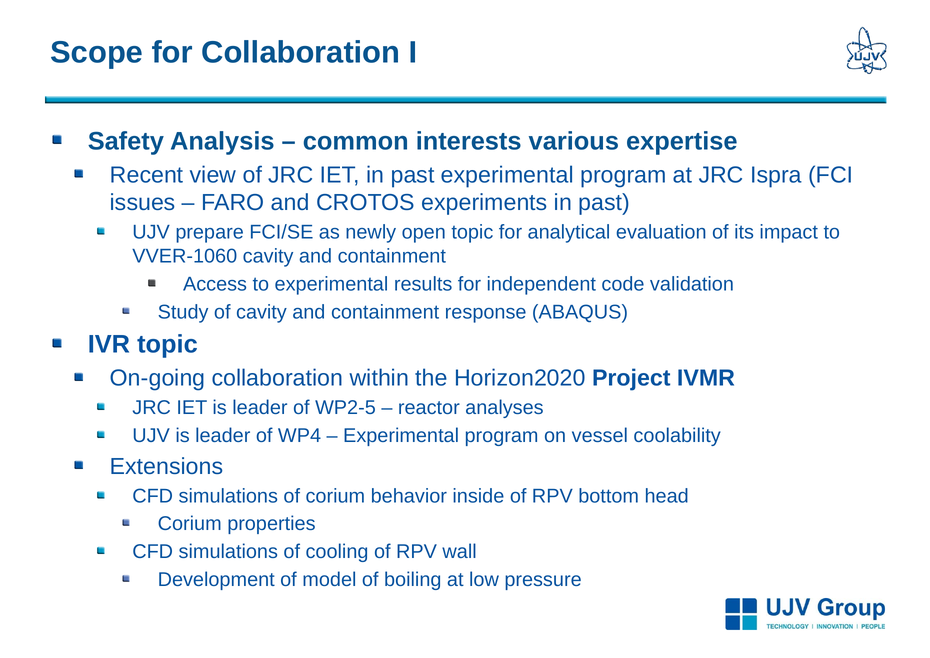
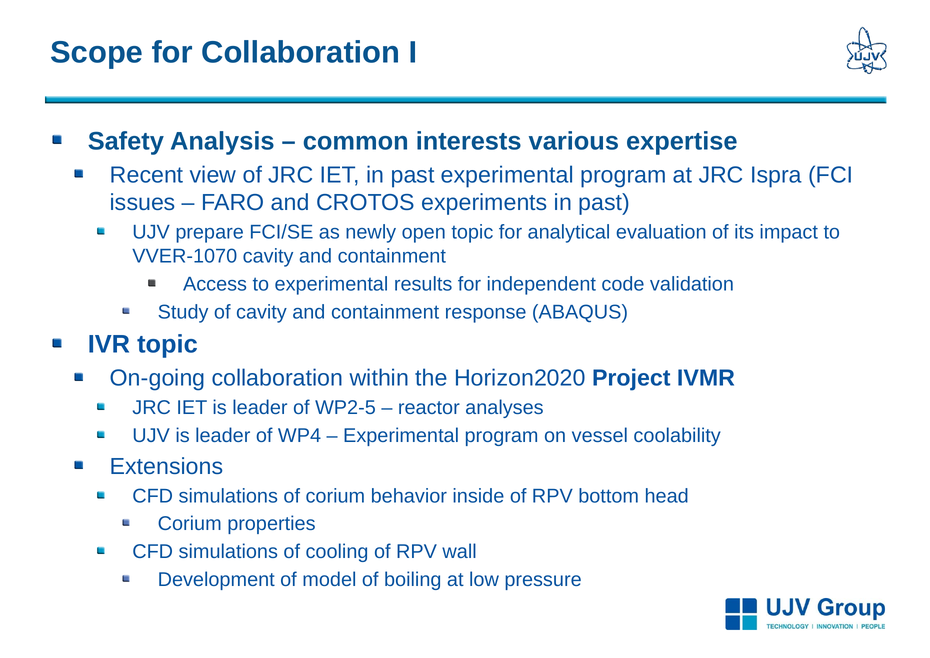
VVER-1060: VVER-1060 -> VVER-1070 (185, 256)
